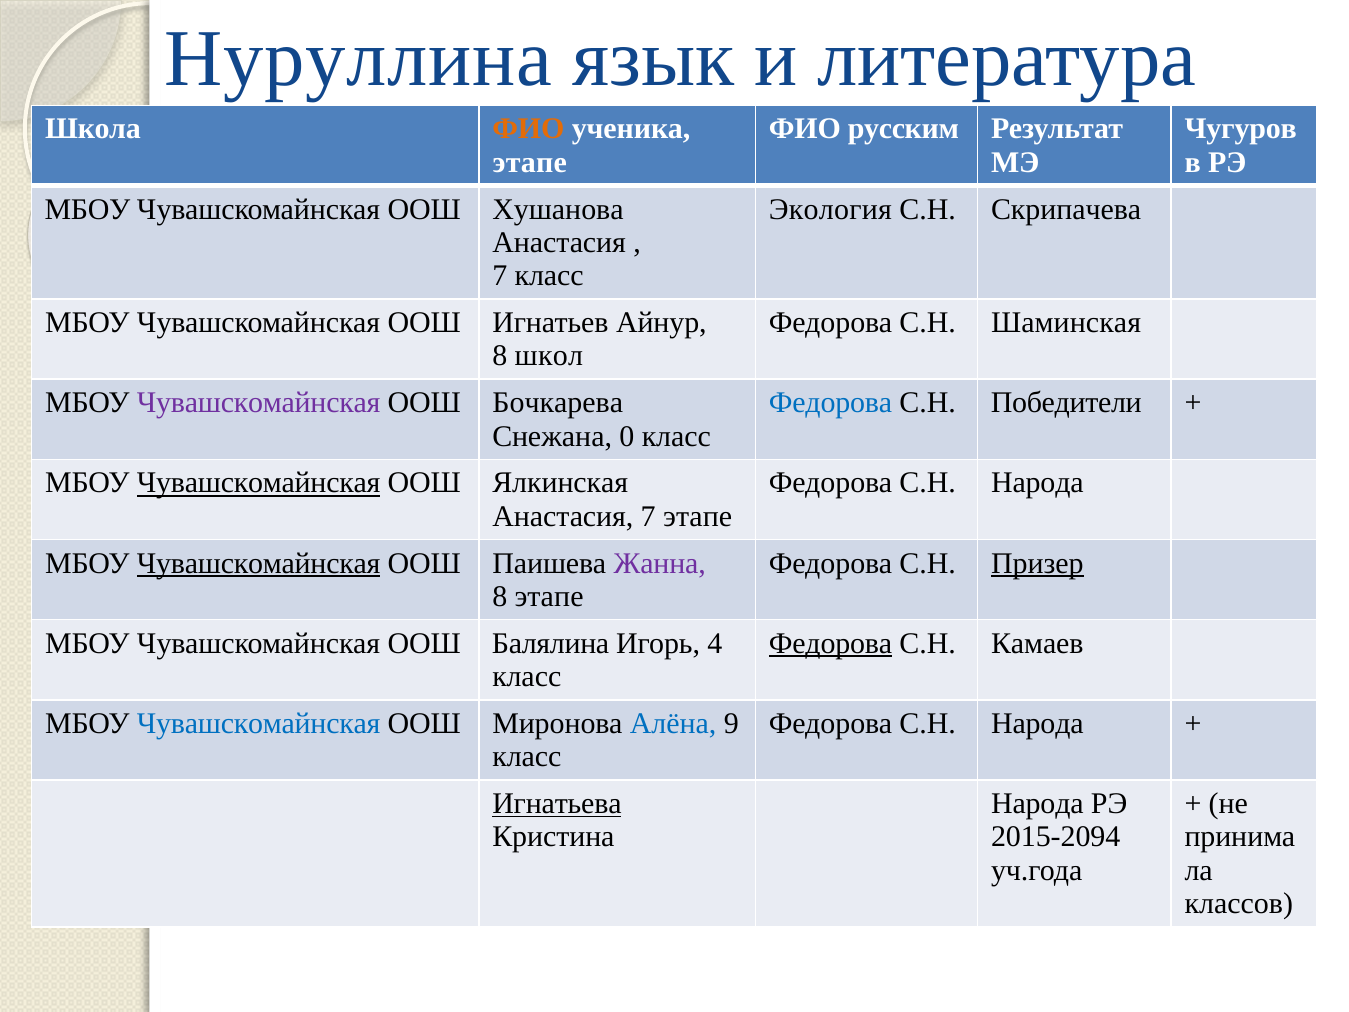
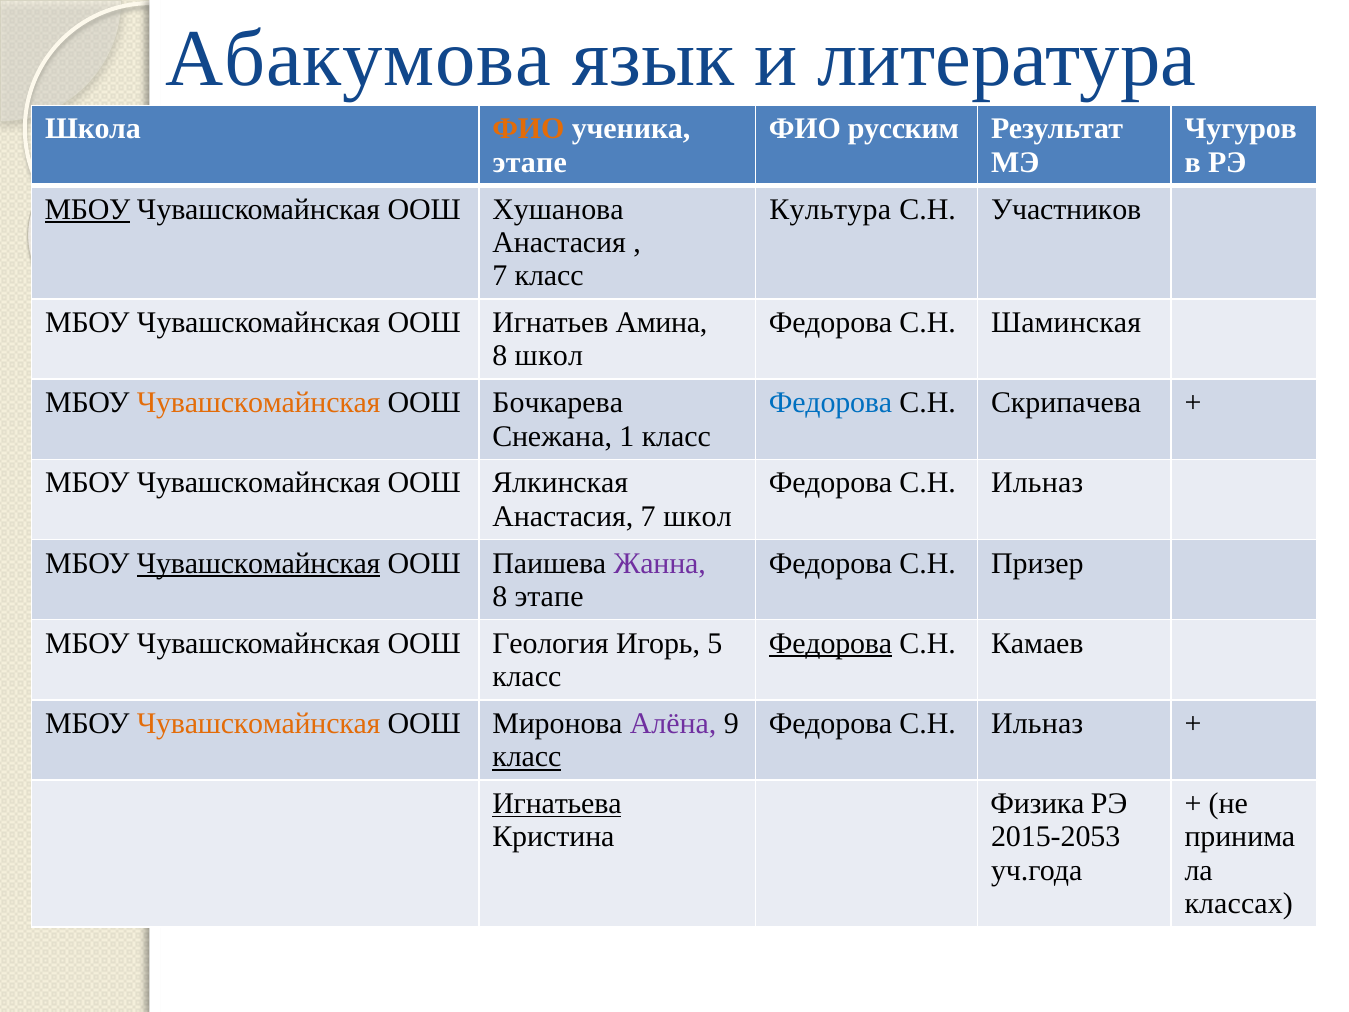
Нуруллина: Нуруллина -> Абакумова (358, 59)
МБОУ underline: none -> present (88, 209)
Экология: Экология -> Культура (830, 209)
Скрипачева: Скрипачева -> Участников (1066, 209)
Айнур: Айнур -> Амина (661, 323)
Чувашскомайнская colour: purple -> orange (259, 403)
Победители: Победители -> Скрипачева (1066, 403)
0: 0 -> 1 (627, 436)
Чувашскомайнская underline: present -> none (259, 483)
Народа: Народа -> Ильназ (1037, 483)
7 этапе: этапе -> школ (698, 516)
Призер underline: present -> none (1037, 563)
Балялина: Балялина -> Геология (551, 643)
4: 4 -> 5 (715, 643)
Чувашскомайнская colour: blue -> orange (259, 723)
Алёна colour: blue -> purple (673, 723)
Народа: Народа -> Ильназ (1037, 723)
класс underline: none -> present (527, 757)
Народа: Народа -> Физика (1037, 803)
2015-2094: 2015-2094 -> 2015-2053 (1056, 837)
классов: классов -> классах (1239, 903)
